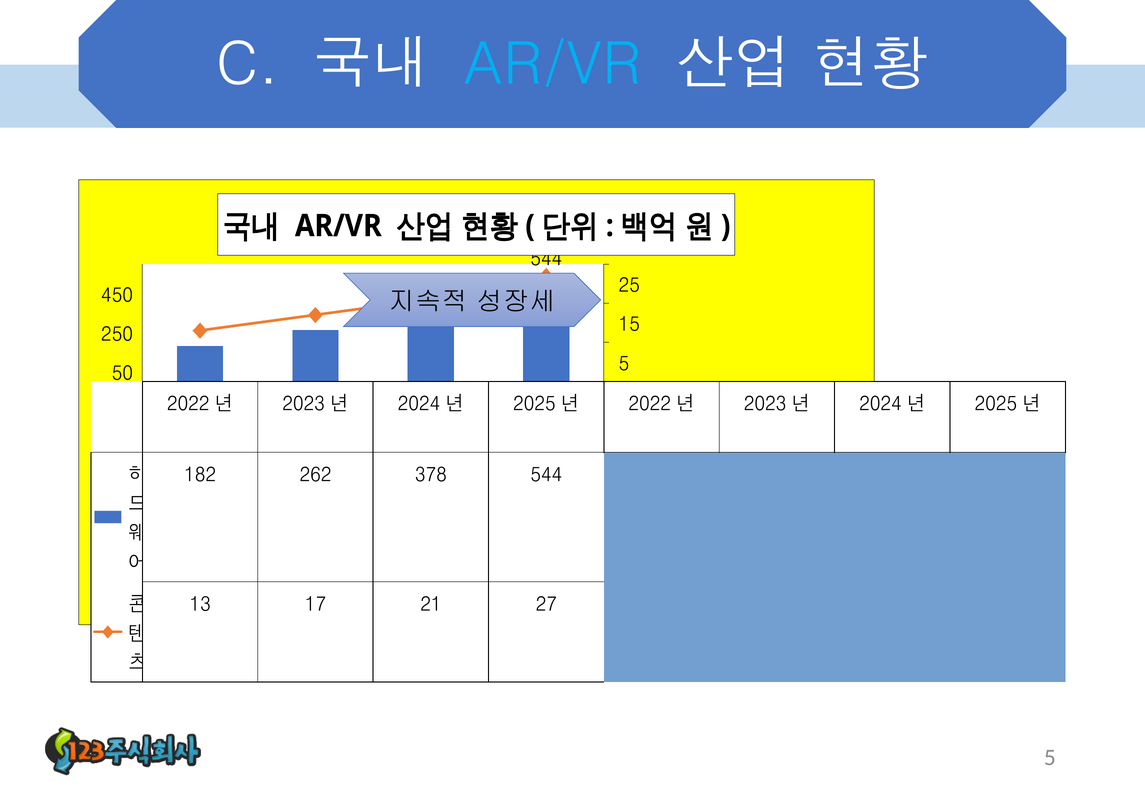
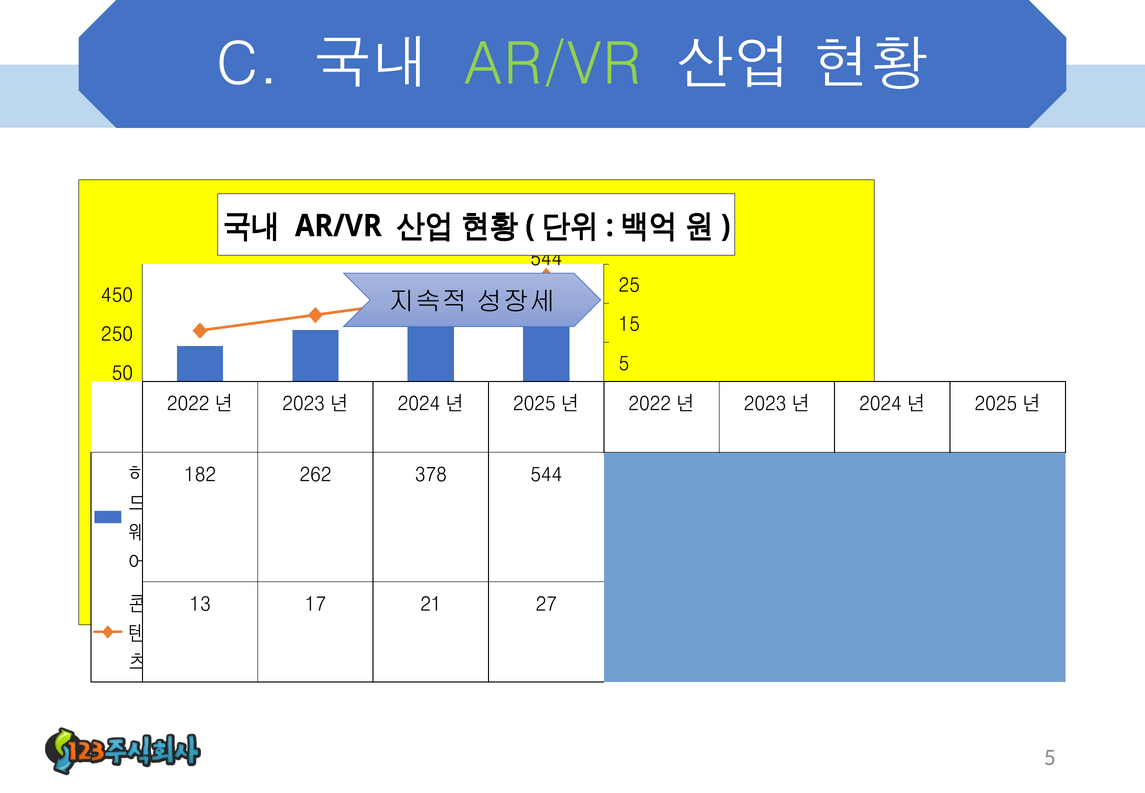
AR/VR colour: light blue -> light green (553, 64)
